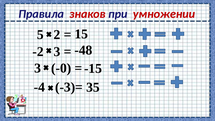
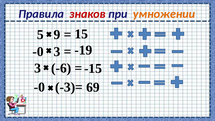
умножении colour: red -> orange (164, 14)
2: 2 -> 9 (57, 35)
-2: -2 -> -0 (38, 52)
-48: -48 -> -19 (83, 50)
-0: -0 -> -6 (61, 68)
-4: -4 -> -0 (39, 87)
35: 35 -> 69 (93, 87)
